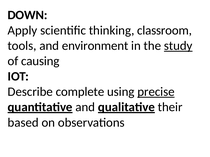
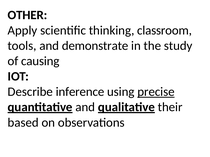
DOWN: DOWN -> OTHER (27, 15)
environment: environment -> demonstrate (95, 46)
study underline: present -> none (178, 46)
complete: complete -> inference (80, 92)
